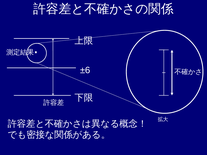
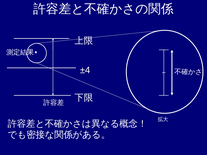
±6: ±6 -> ±4 (85, 70)
